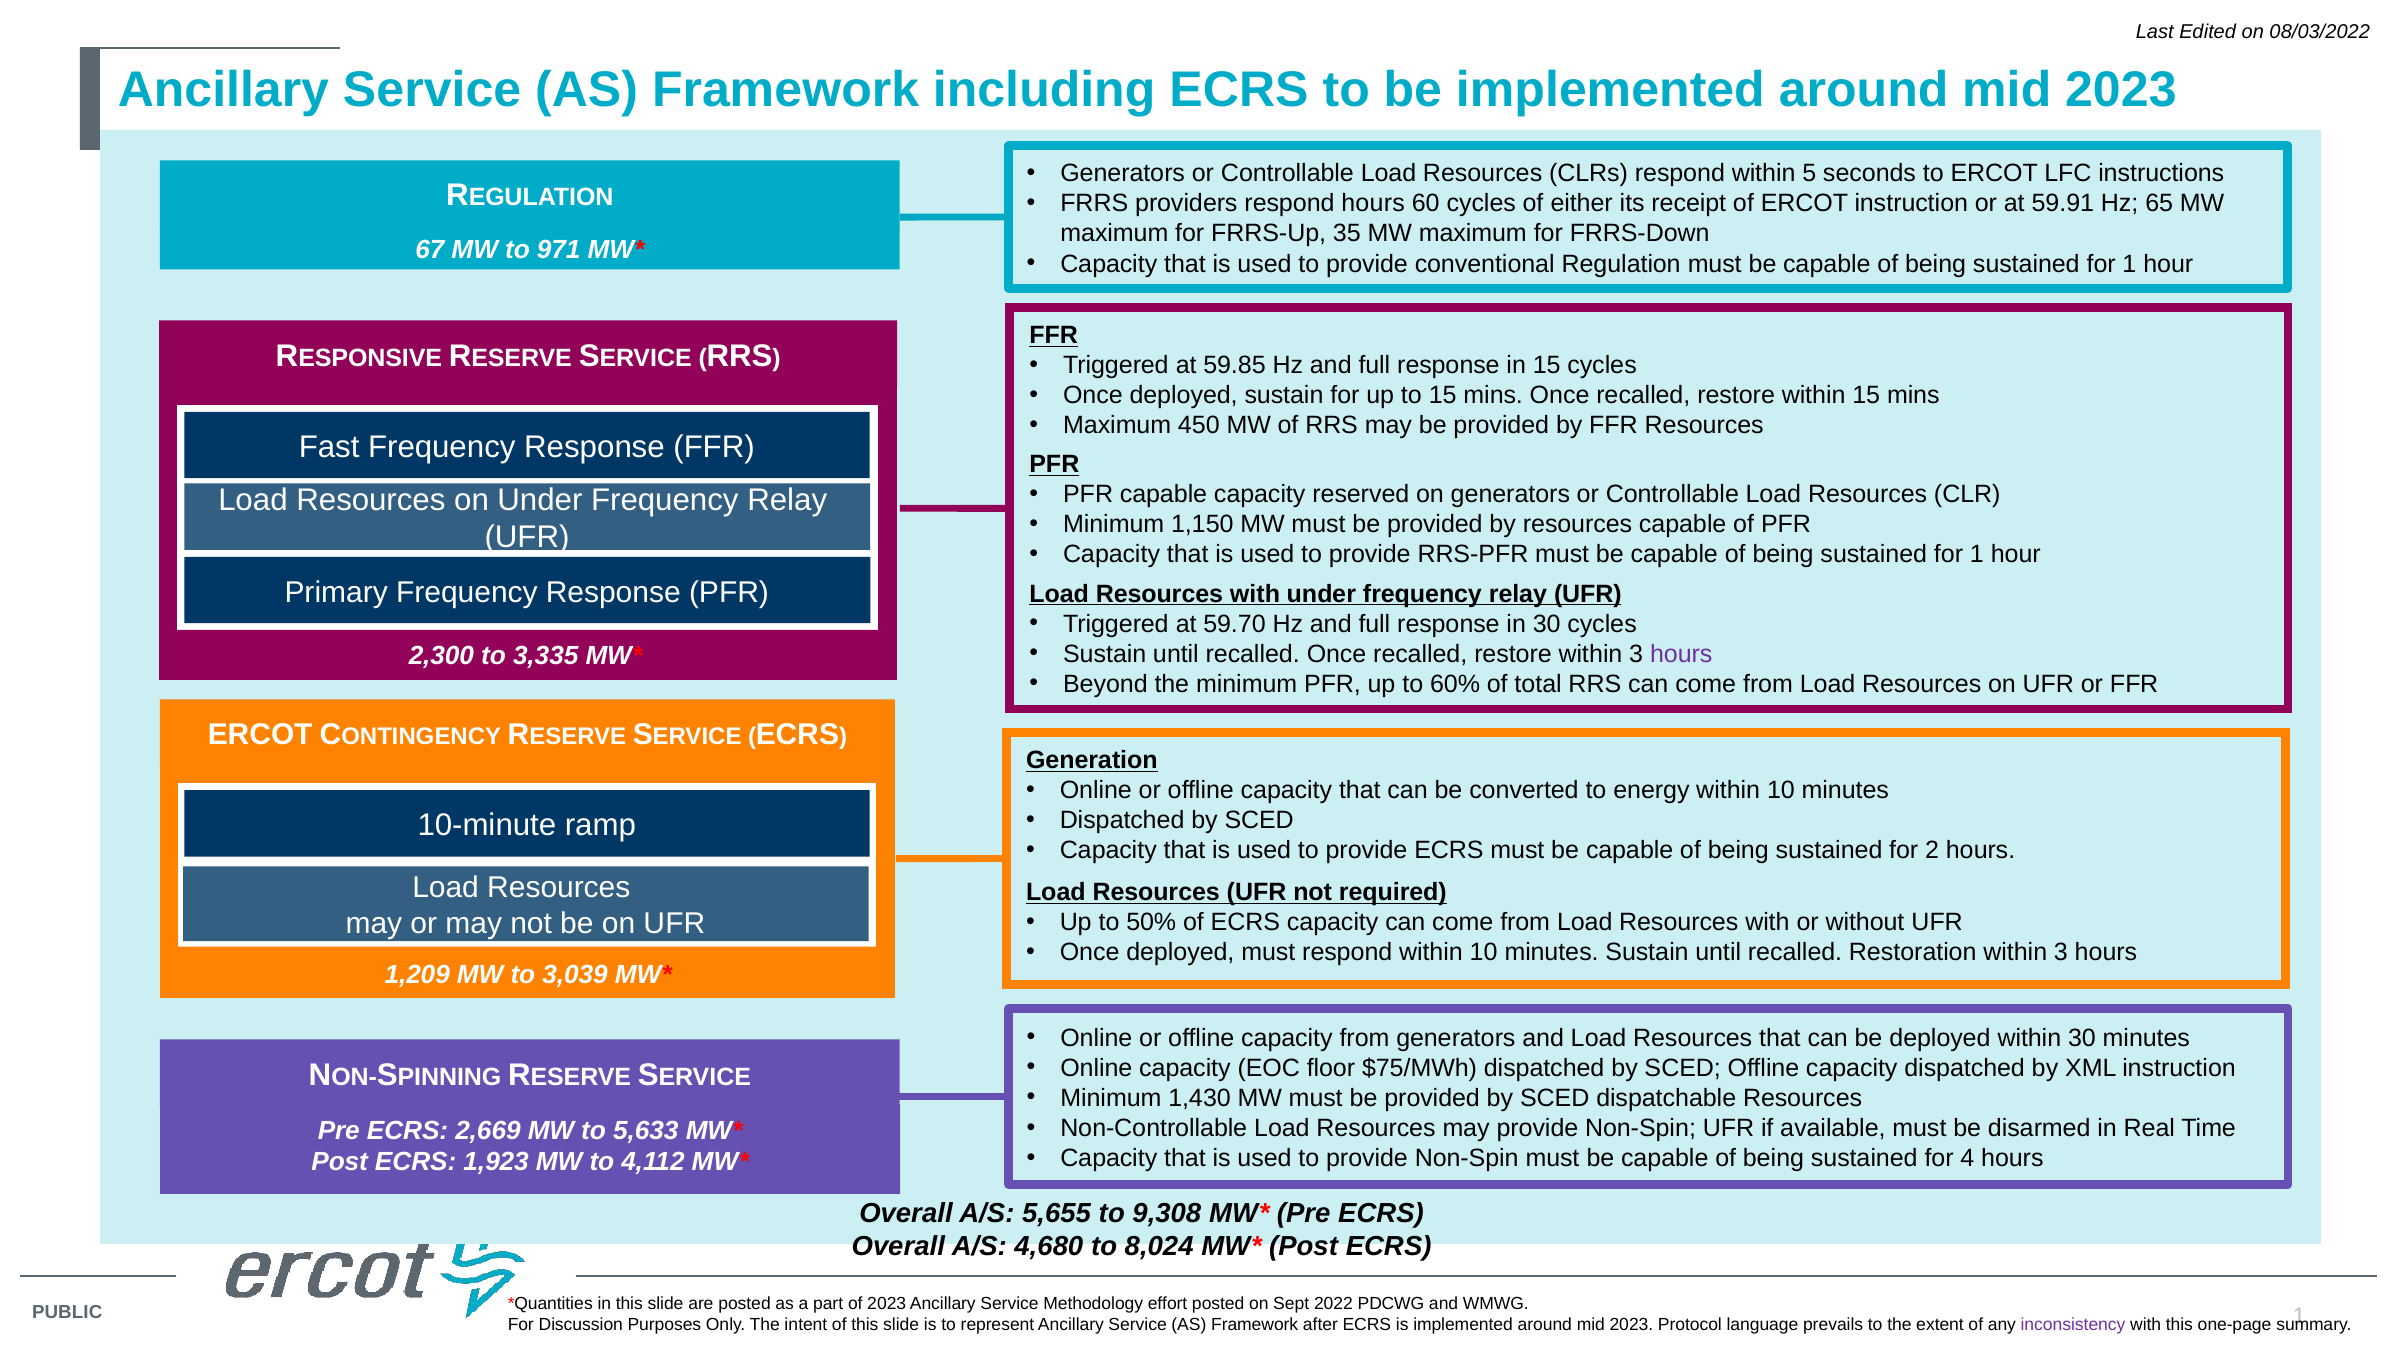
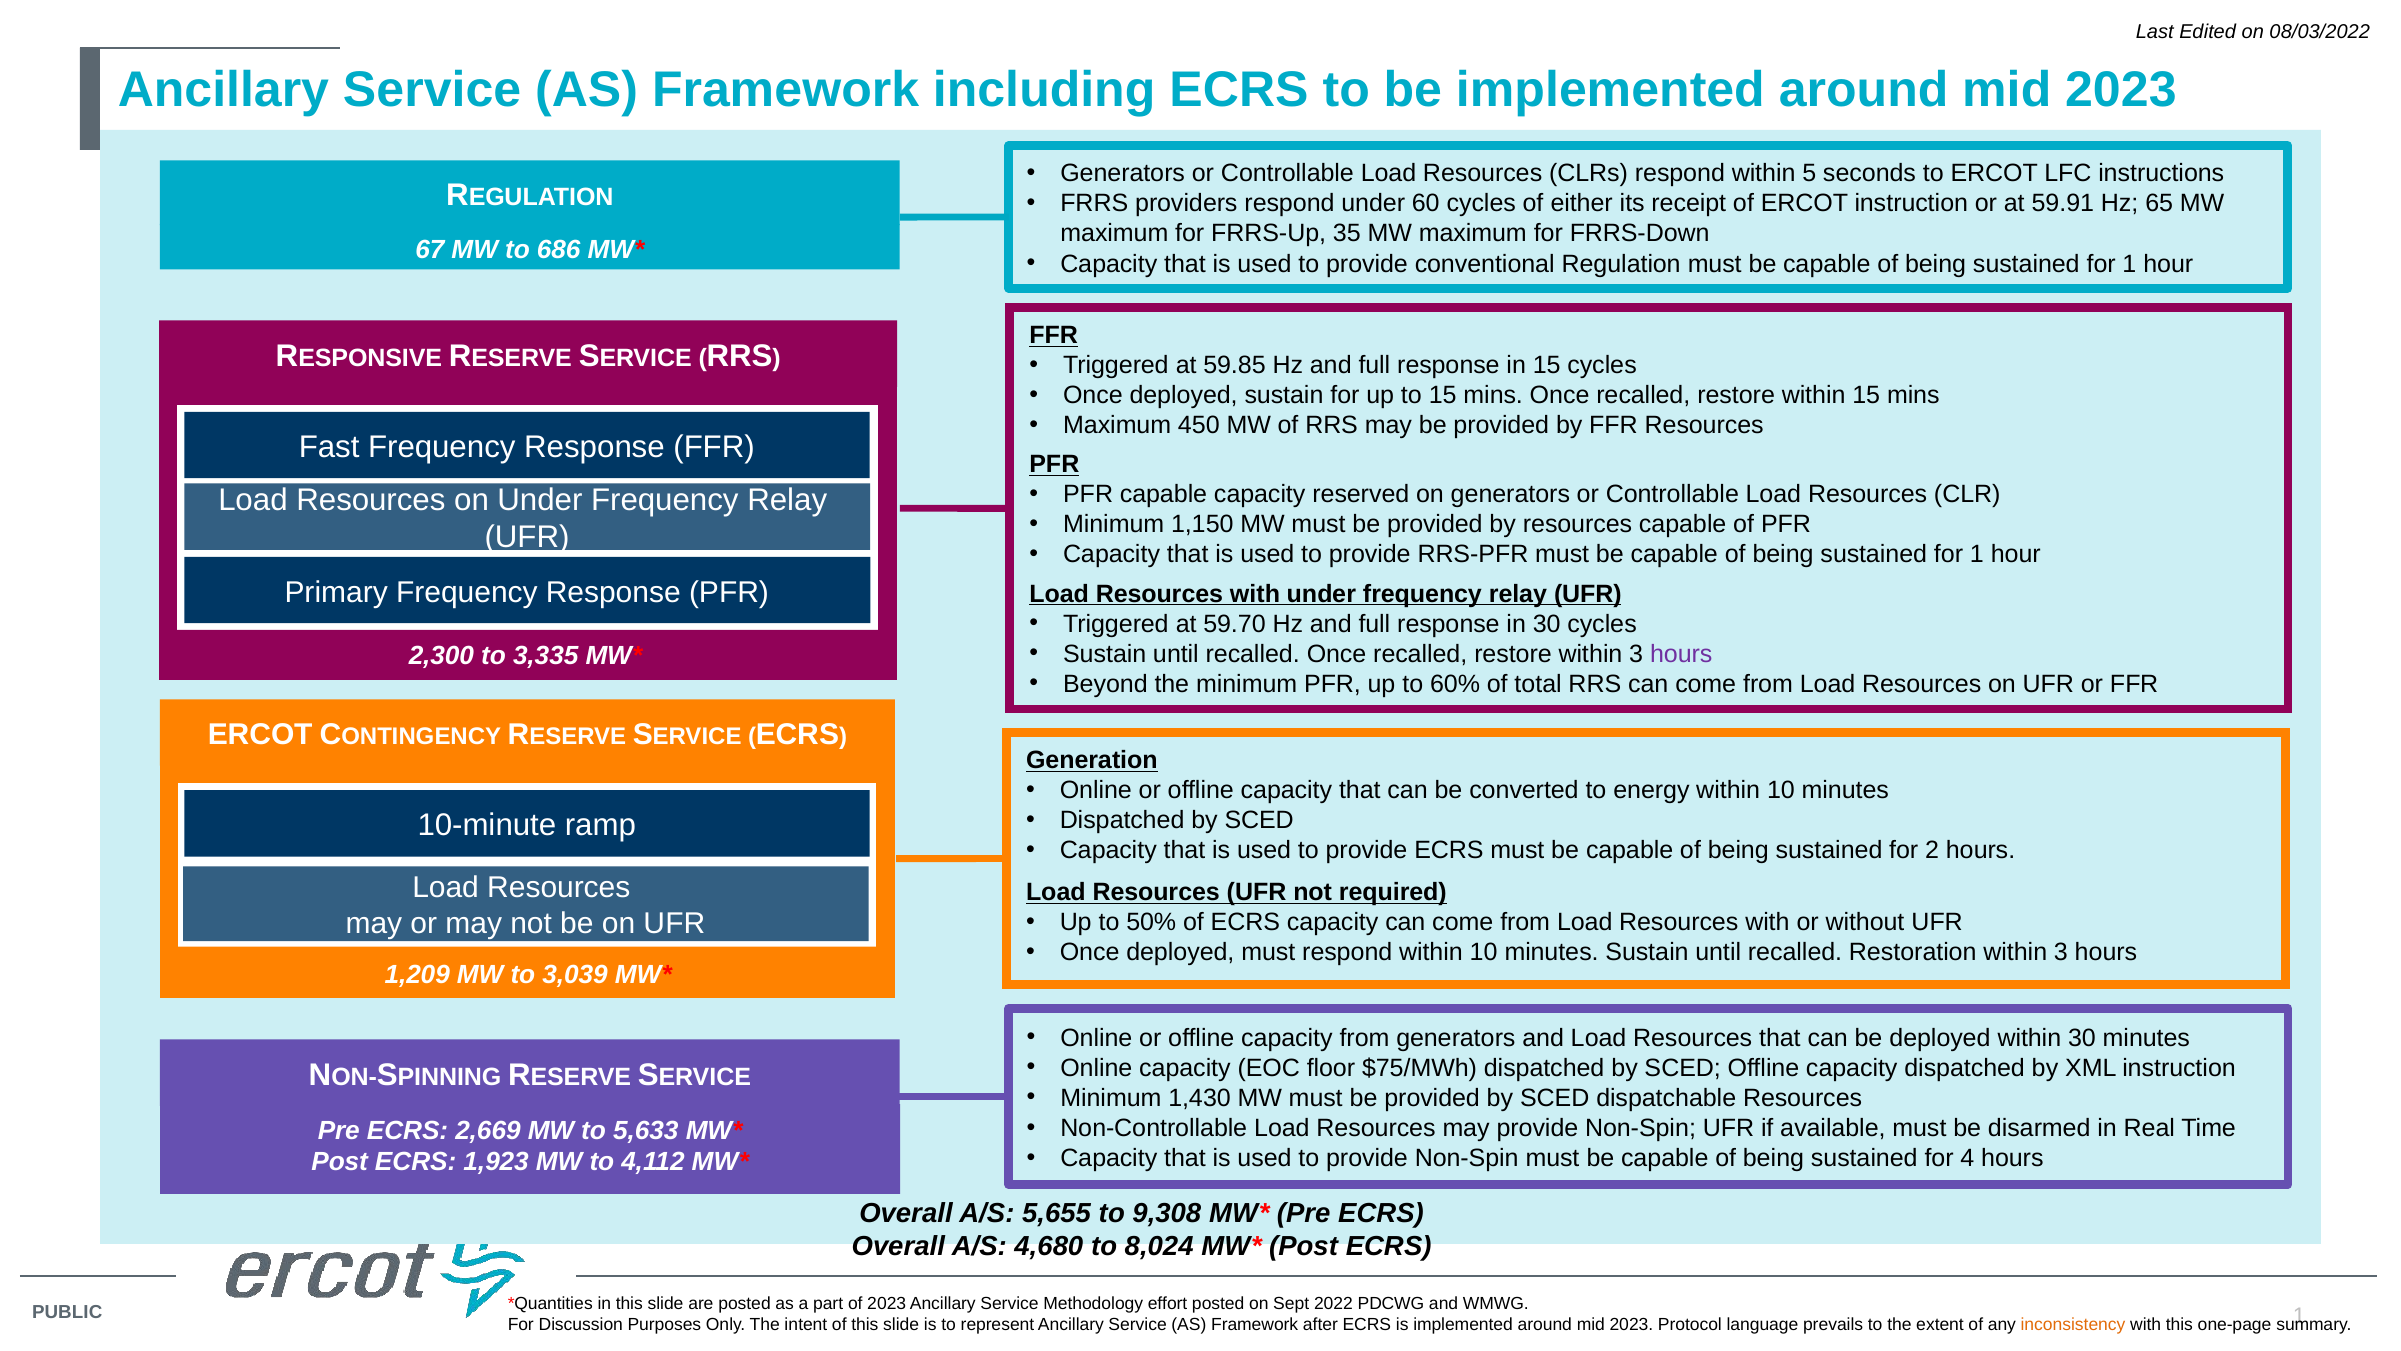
respond hours: hours -> under (1373, 204)
971: 971 -> 686 (559, 250)
inconsistency colour: purple -> orange (2073, 1324)
